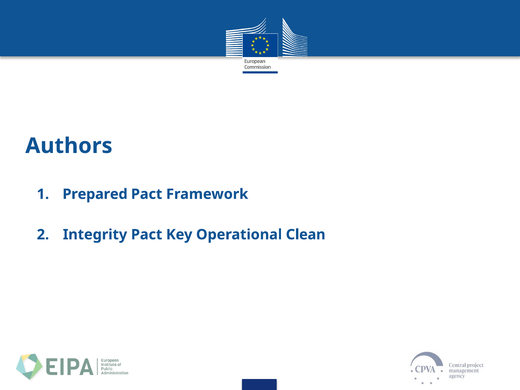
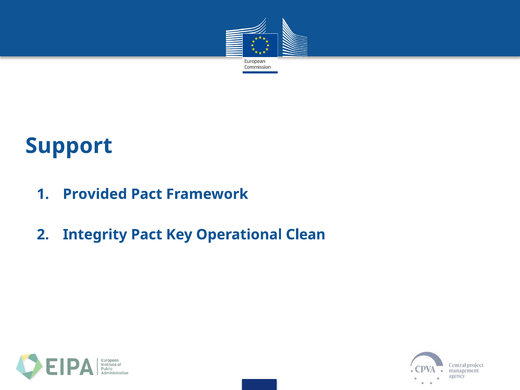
Authors: Authors -> Support (69, 146)
Prepared: Prepared -> Provided (95, 194)
